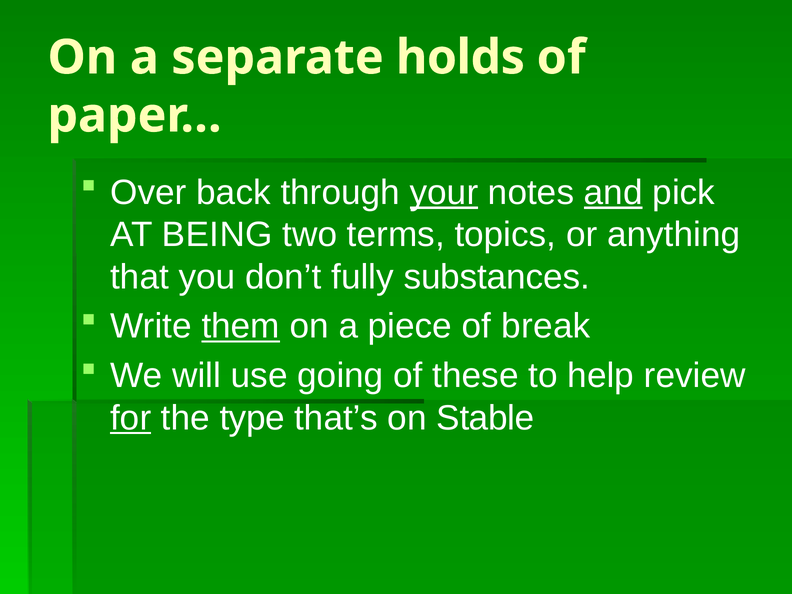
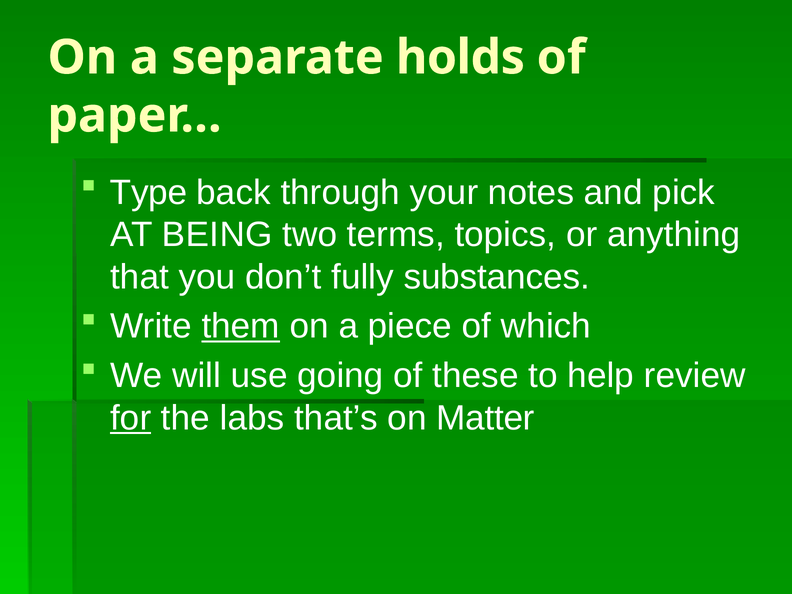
Over: Over -> Type (149, 193)
your underline: present -> none (444, 193)
and underline: present -> none (613, 193)
break: break -> which (546, 326)
type: type -> labs (252, 418)
Stable: Stable -> Matter (485, 418)
